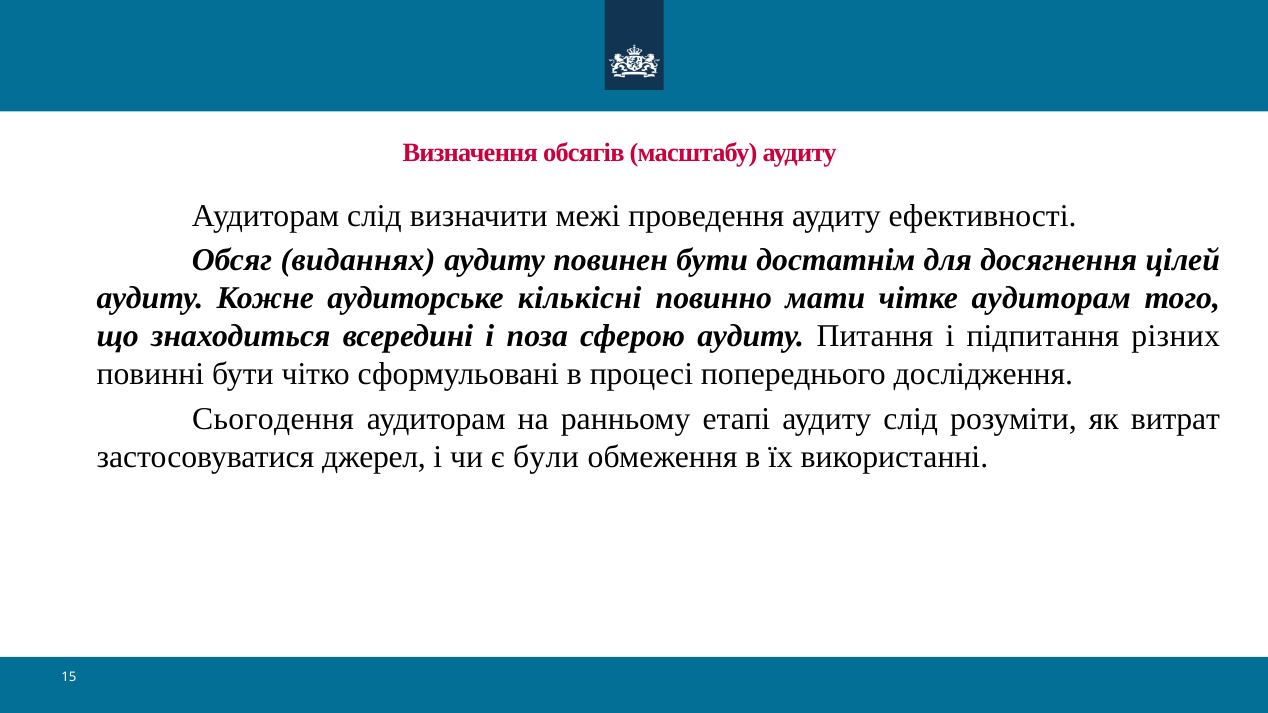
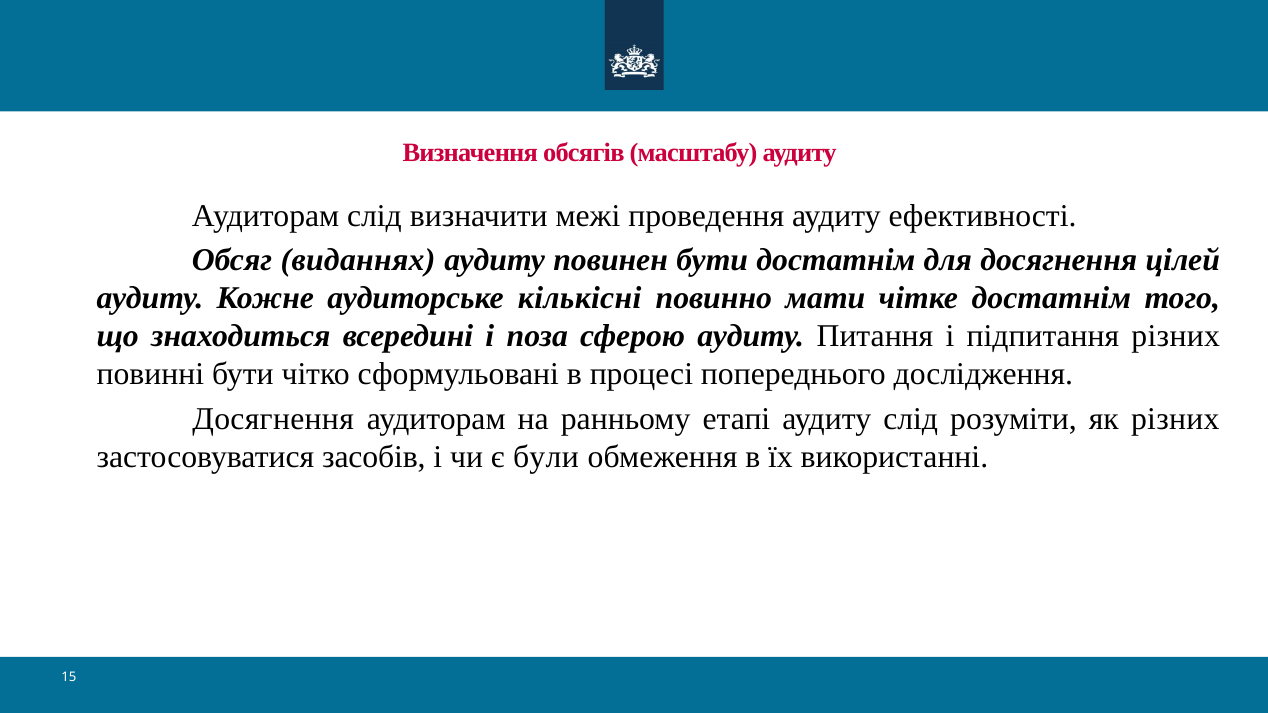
чітке аудиторам: аудиторам -> достатнім (1051, 298)
Сьогодення: Сьогодення -> Досягнення (273, 419)
як витрат: витрат -> різних (1175, 419)
джерел: джерел -> засобів (374, 457)
